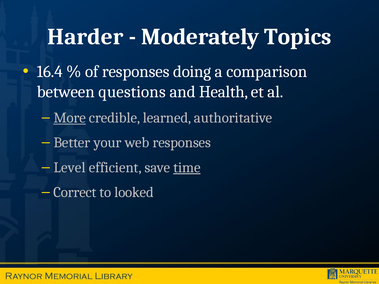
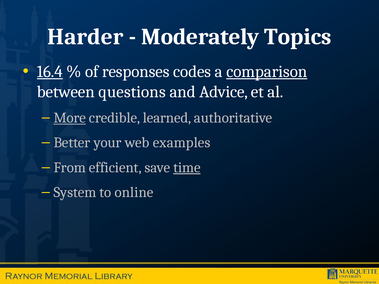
16.4 underline: none -> present (50, 72)
doing: doing -> codes (192, 72)
comparison underline: none -> present (267, 72)
Health: Health -> Advice (224, 92)
web responses: responses -> examples (182, 143)
Level: Level -> From (70, 168)
Correct: Correct -> System (75, 192)
looked: looked -> online (134, 192)
